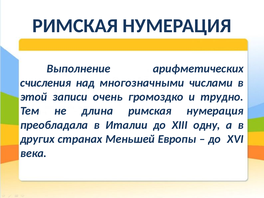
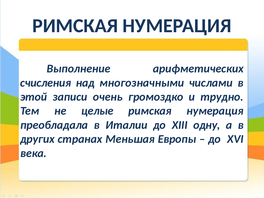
длина: длина -> целые (97, 111)
Меньшей: Меньшей -> Меньшая (130, 139)
